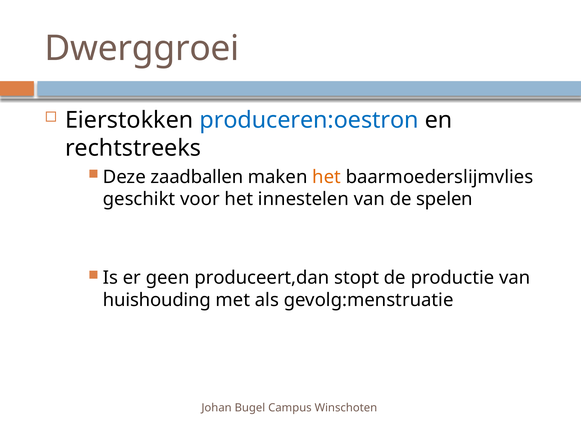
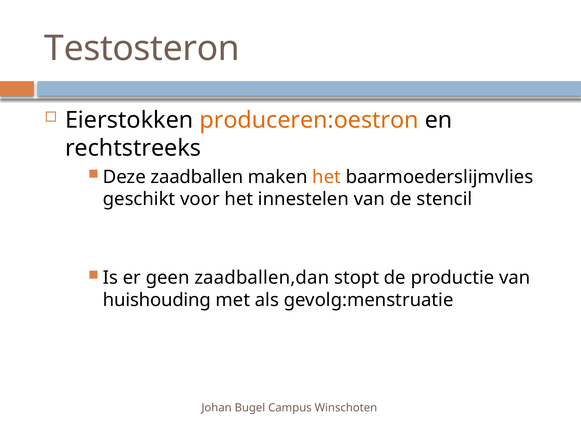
Dwerggroei: Dwerggroei -> Testosteron (142, 48)
produceren:oestron colour: blue -> orange (309, 120)
spelen: spelen -> stencil (444, 199)
produceert,dan: produceert,dan -> zaadballen,dan (262, 278)
